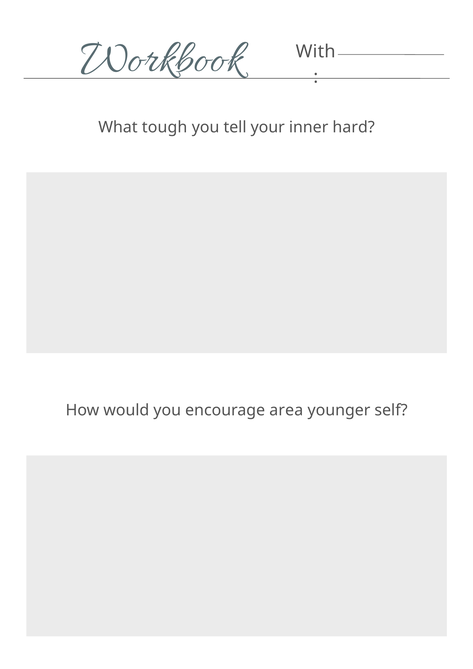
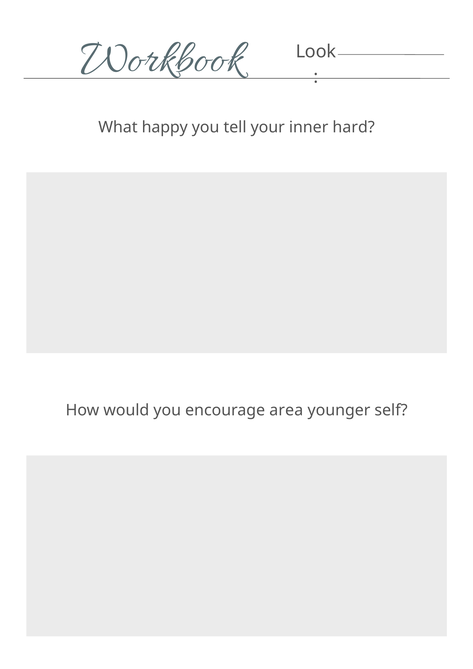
With: With -> Look (316, 52)
tough: tough -> happy (165, 127)
